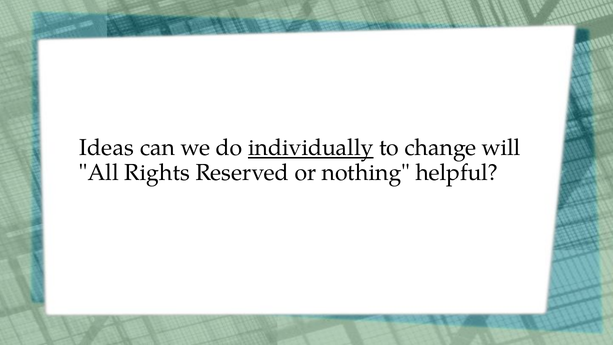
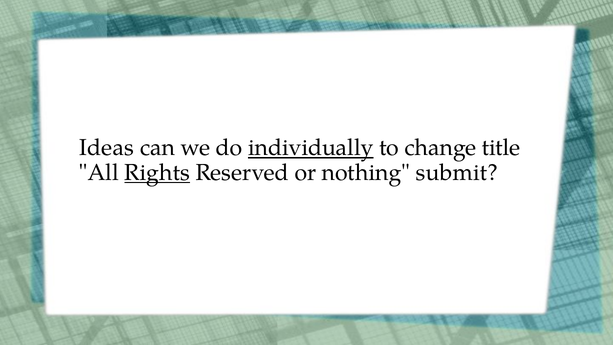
will: will -> title (501, 148)
Rights underline: none -> present (157, 173)
helpful: helpful -> submit (457, 173)
